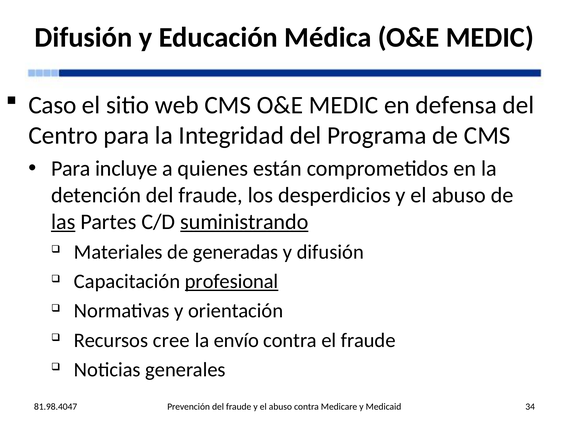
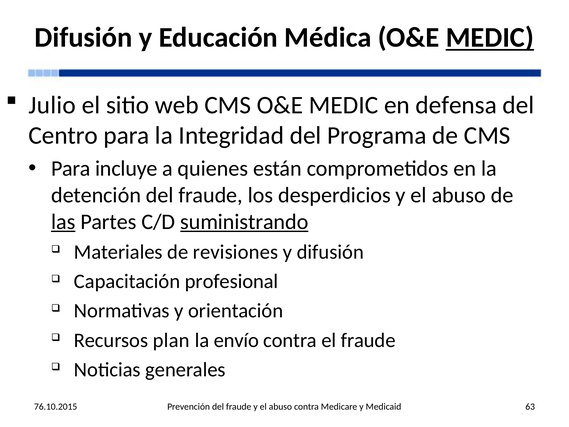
MEDIC underline: none -> present (490, 38)
Caso: Caso -> Julio (52, 105)
generadas: generadas -> revisiones (236, 252)
profesional underline: present -> none (232, 281)
cree: cree -> plan (171, 340)
81.98.4047: 81.98.4047 -> 76.10.2015 (56, 407)
34: 34 -> 63 (530, 406)
